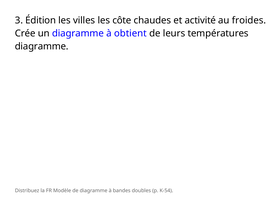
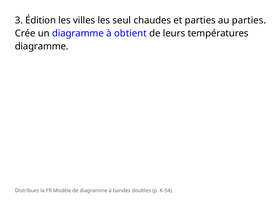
côte: côte -> seul (122, 20)
et activité: activité -> parties (200, 20)
au froides: froides -> parties (249, 20)
